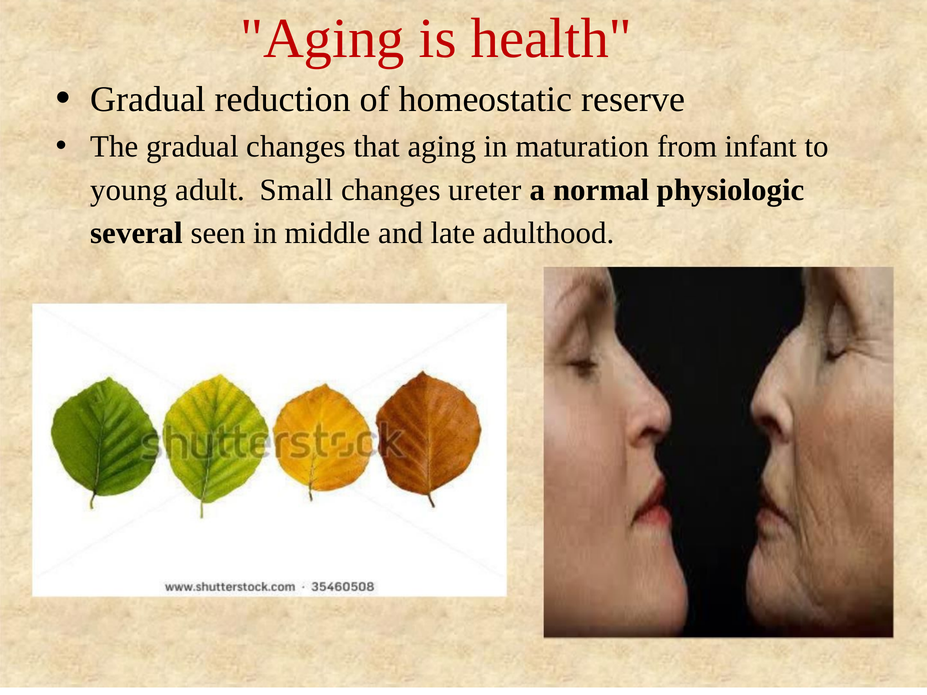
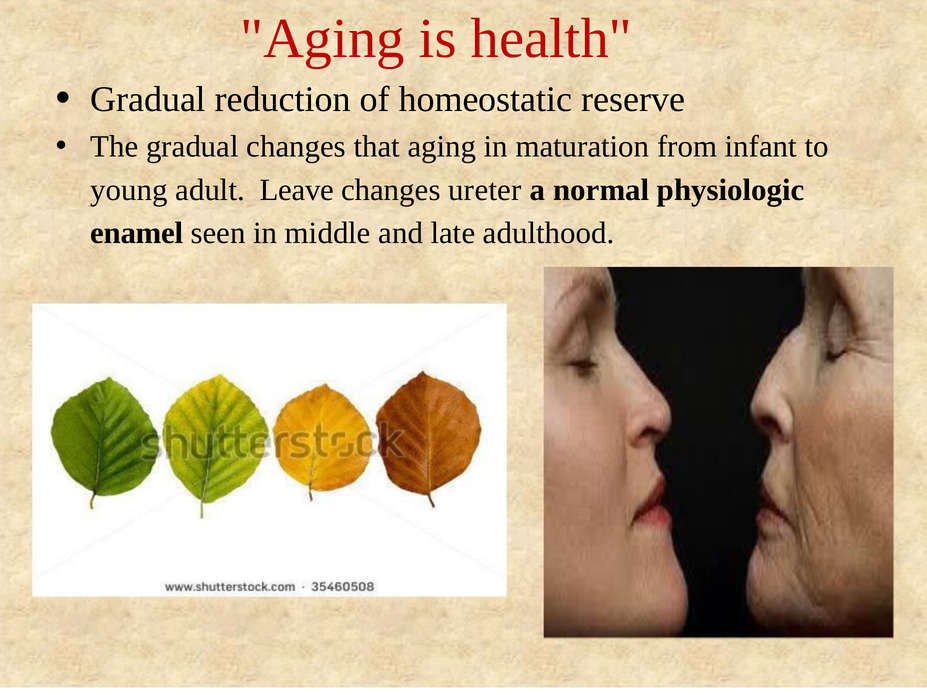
Small: Small -> Leave (297, 190)
several: several -> enamel (137, 233)
